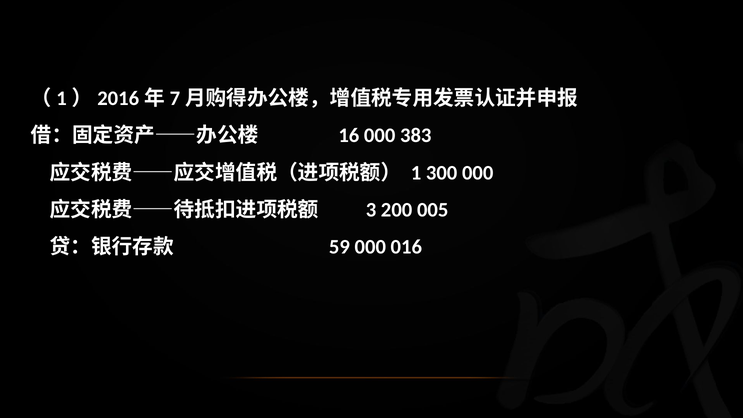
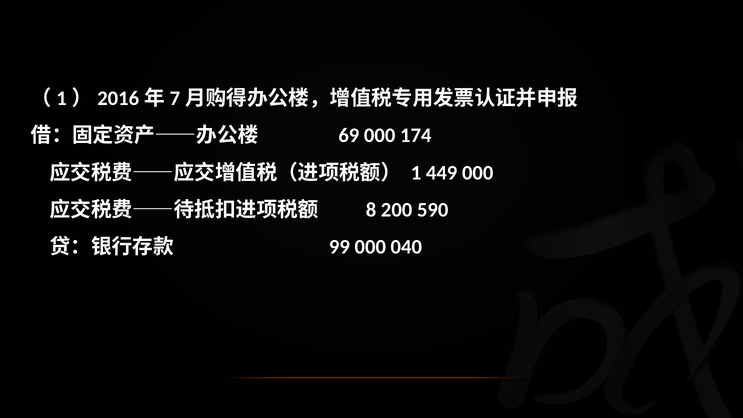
16: 16 -> 69 (349, 136)
383: 383 -> 174 (416, 136)
300: 300 -> 449 (442, 173)
3: 3 -> 8 (371, 210)
005: 005 -> 590 (433, 210)
59: 59 -> 99 (339, 247)
016: 016 -> 040 (406, 247)
